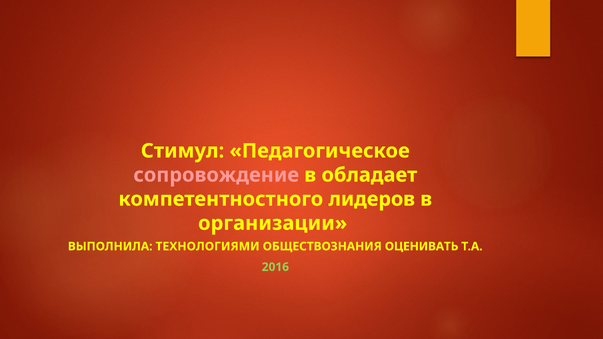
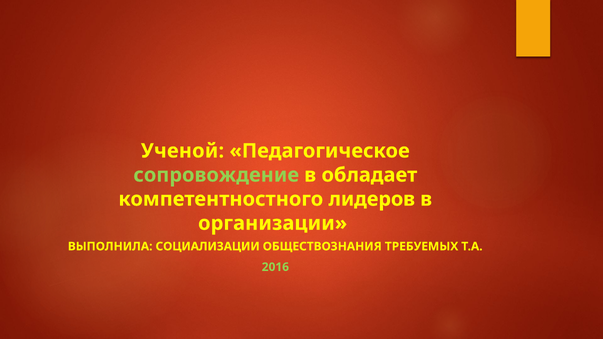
Стимул: Стимул -> Ученой (182, 151)
сопровождение colour: pink -> light green (216, 175)
ТЕХНОЛОГИЯМИ: ТЕХНОЛОГИЯМИ -> СОЦИАЛИЗАЦИИ (208, 247)
ОЦЕНИВАТЬ: ОЦЕНИВАТЬ -> ТРЕБУЕМЫХ (422, 247)
